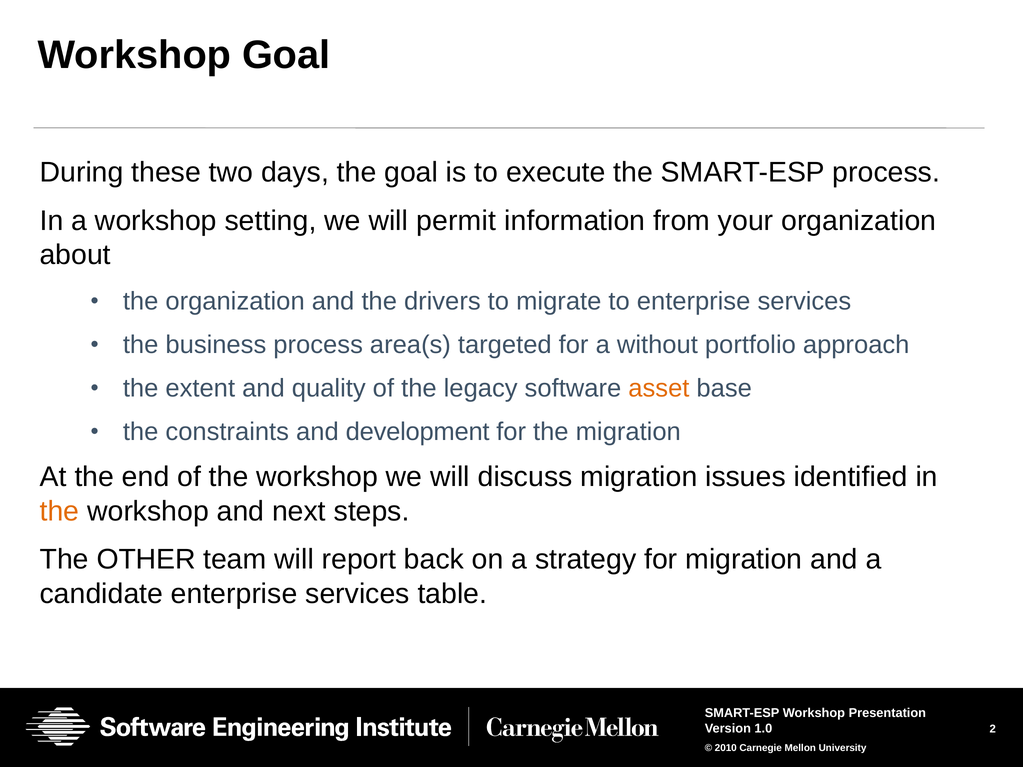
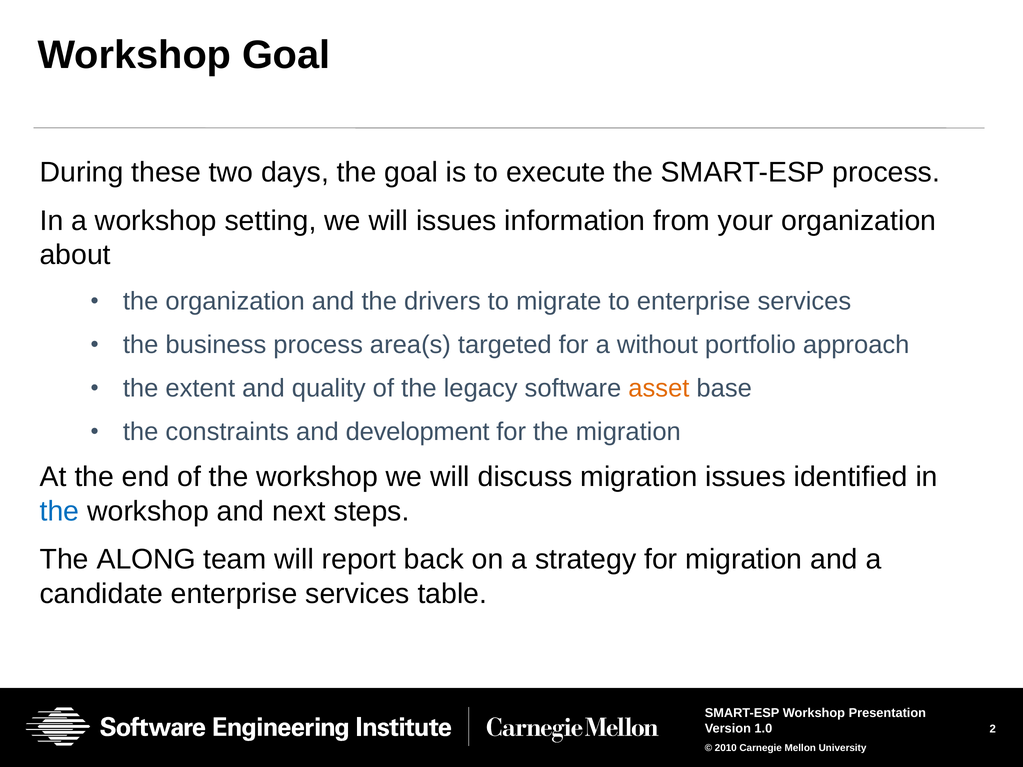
will permit: permit -> issues (456, 221)
the colour: orange -> blue (60, 511)
OTHER: OTHER -> ALONG (146, 560)
